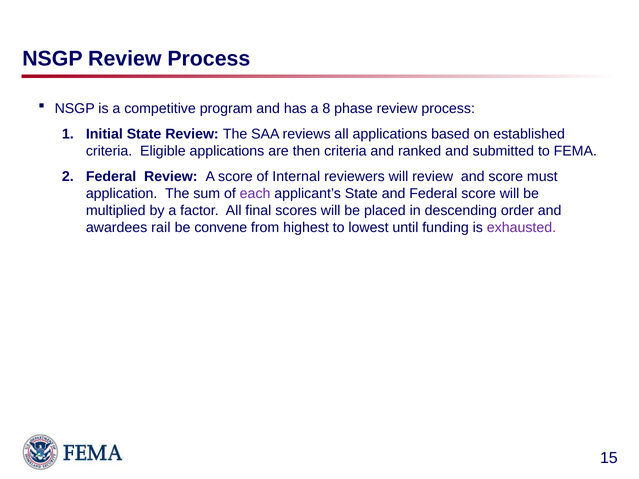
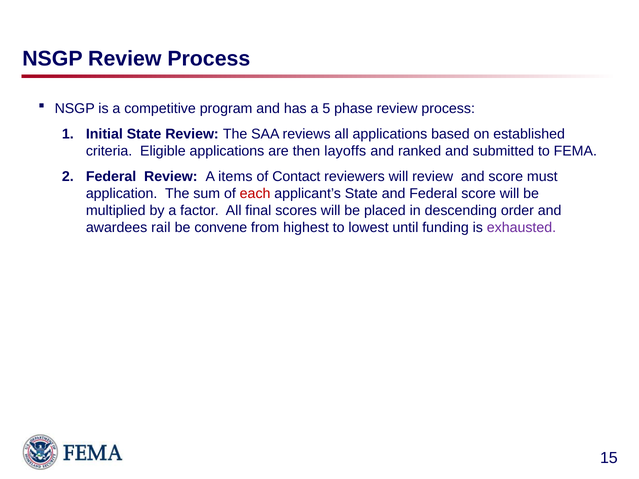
8: 8 -> 5 (326, 109)
then criteria: criteria -> layoffs (345, 151)
A score: score -> items (235, 177)
Internal: Internal -> Contact (296, 177)
each colour: purple -> red (255, 194)
